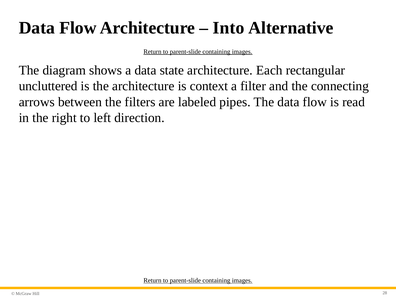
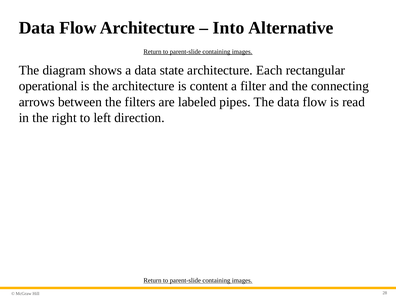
uncluttered: uncluttered -> operational (48, 86)
context: context -> content (209, 86)
